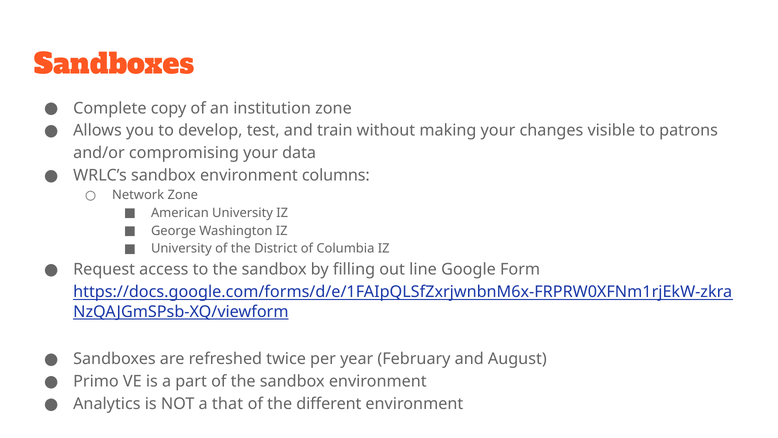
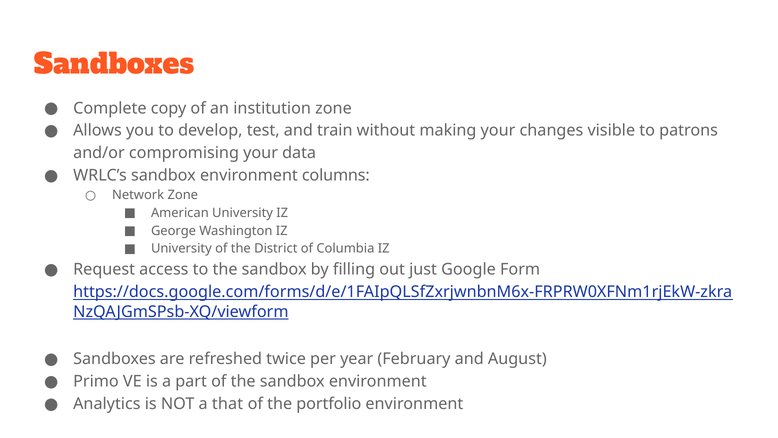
line: line -> just (423, 269)
different: different -> portfolio (329, 404)
